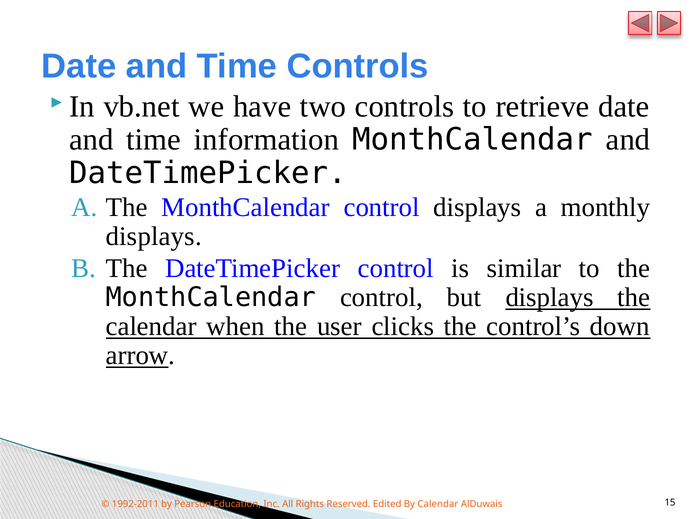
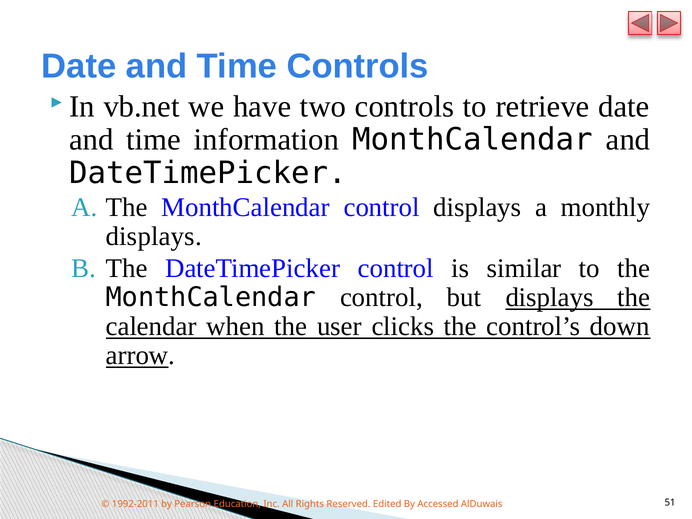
By Calendar: Calendar -> Accessed (438, 504)
15: 15 -> 51 (670, 503)
